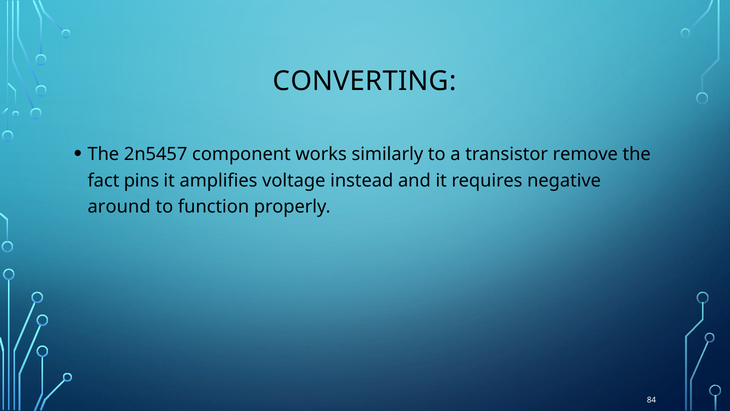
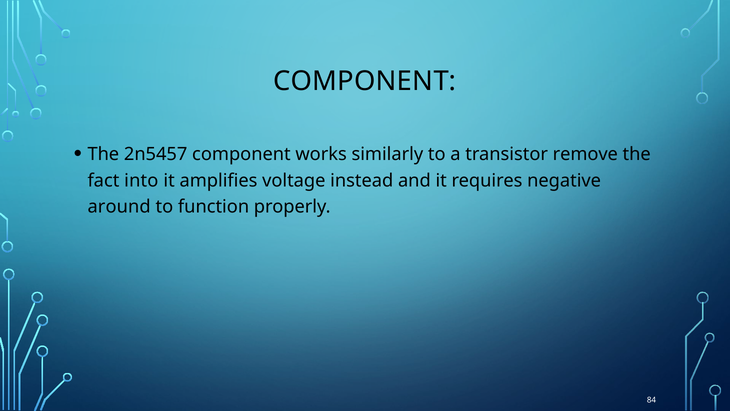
CONVERTING: CONVERTING -> COMPONENT (365, 81)
pins: pins -> into (141, 180)
